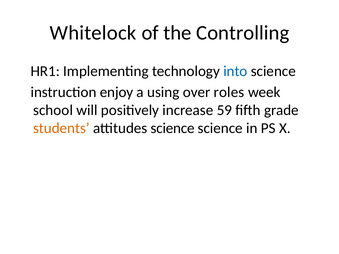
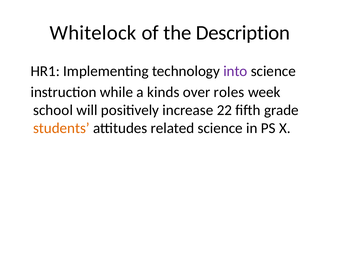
Controlling: Controlling -> Description (243, 33)
into colour: blue -> purple (235, 71)
enjoy: enjoy -> while (116, 92)
using: using -> kinds (163, 92)
59: 59 -> 22 (224, 110)
attitudes science: science -> related (173, 128)
